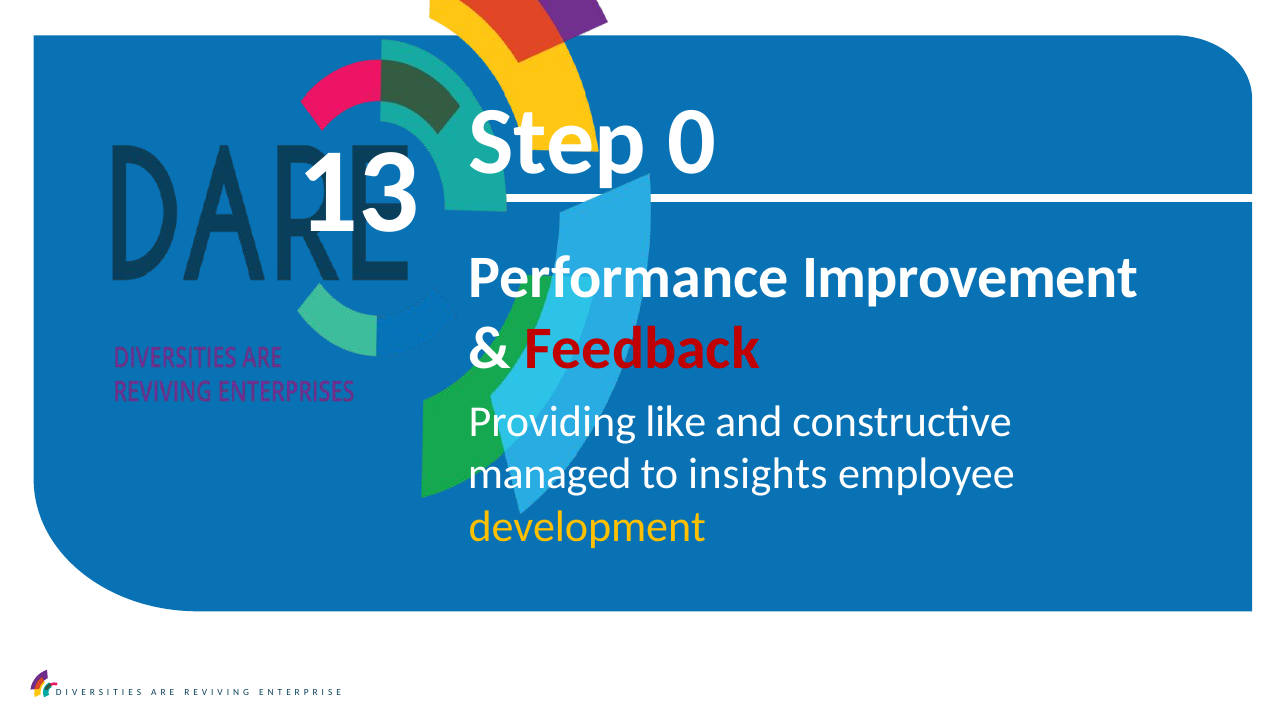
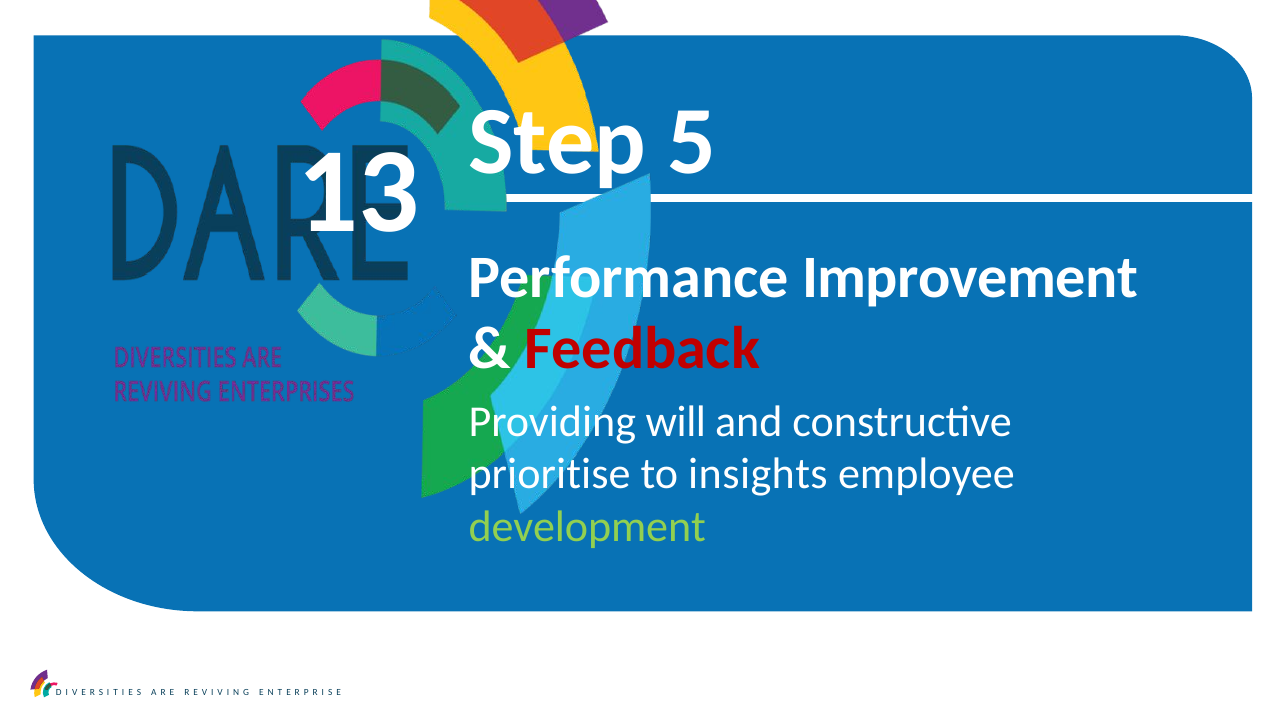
0: 0 -> 5 (692, 141)
like: like -> will (676, 421)
managed: managed -> prioritise (550, 474)
development colour: yellow -> light green (587, 526)
